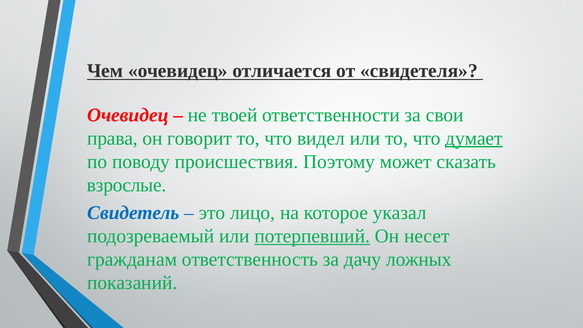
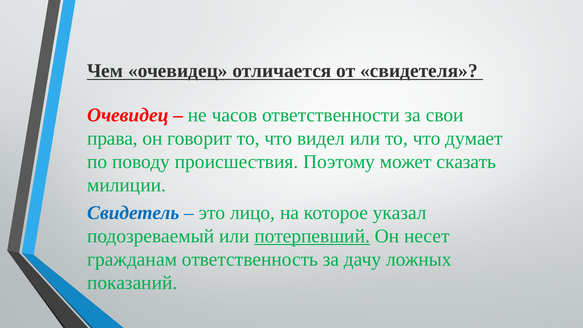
твоей: твоей -> часов (235, 115)
думает underline: present -> none (474, 138)
взрослые: взрослые -> милиции (127, 185)
